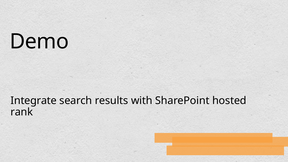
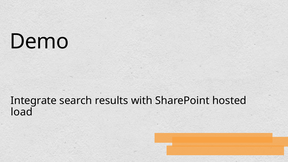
rank: rank -> load (22, 112)
